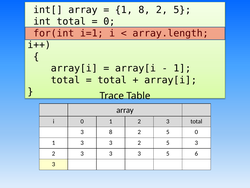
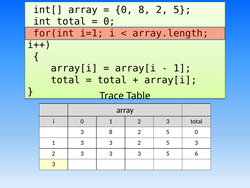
1: 1 -> 0 (124, 10)
